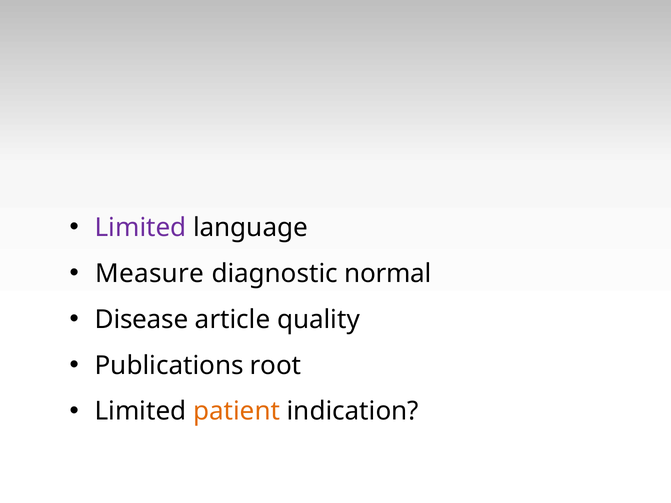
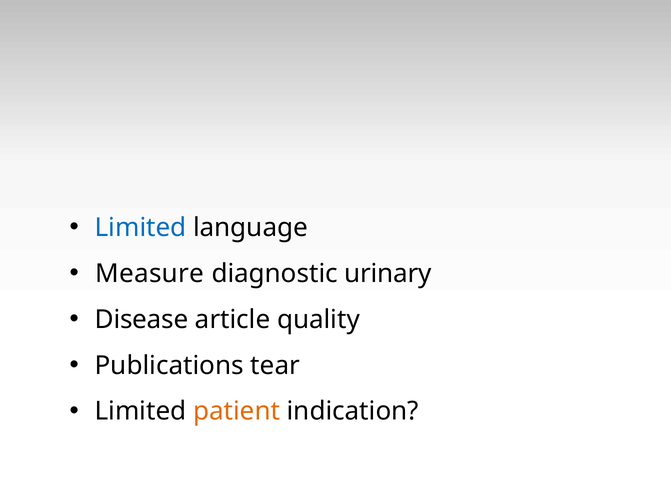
Limited colour: purple -> blue (141, 228)
normal: normal -> urinary (388, 274)
root: root -> tear (275, 366)
